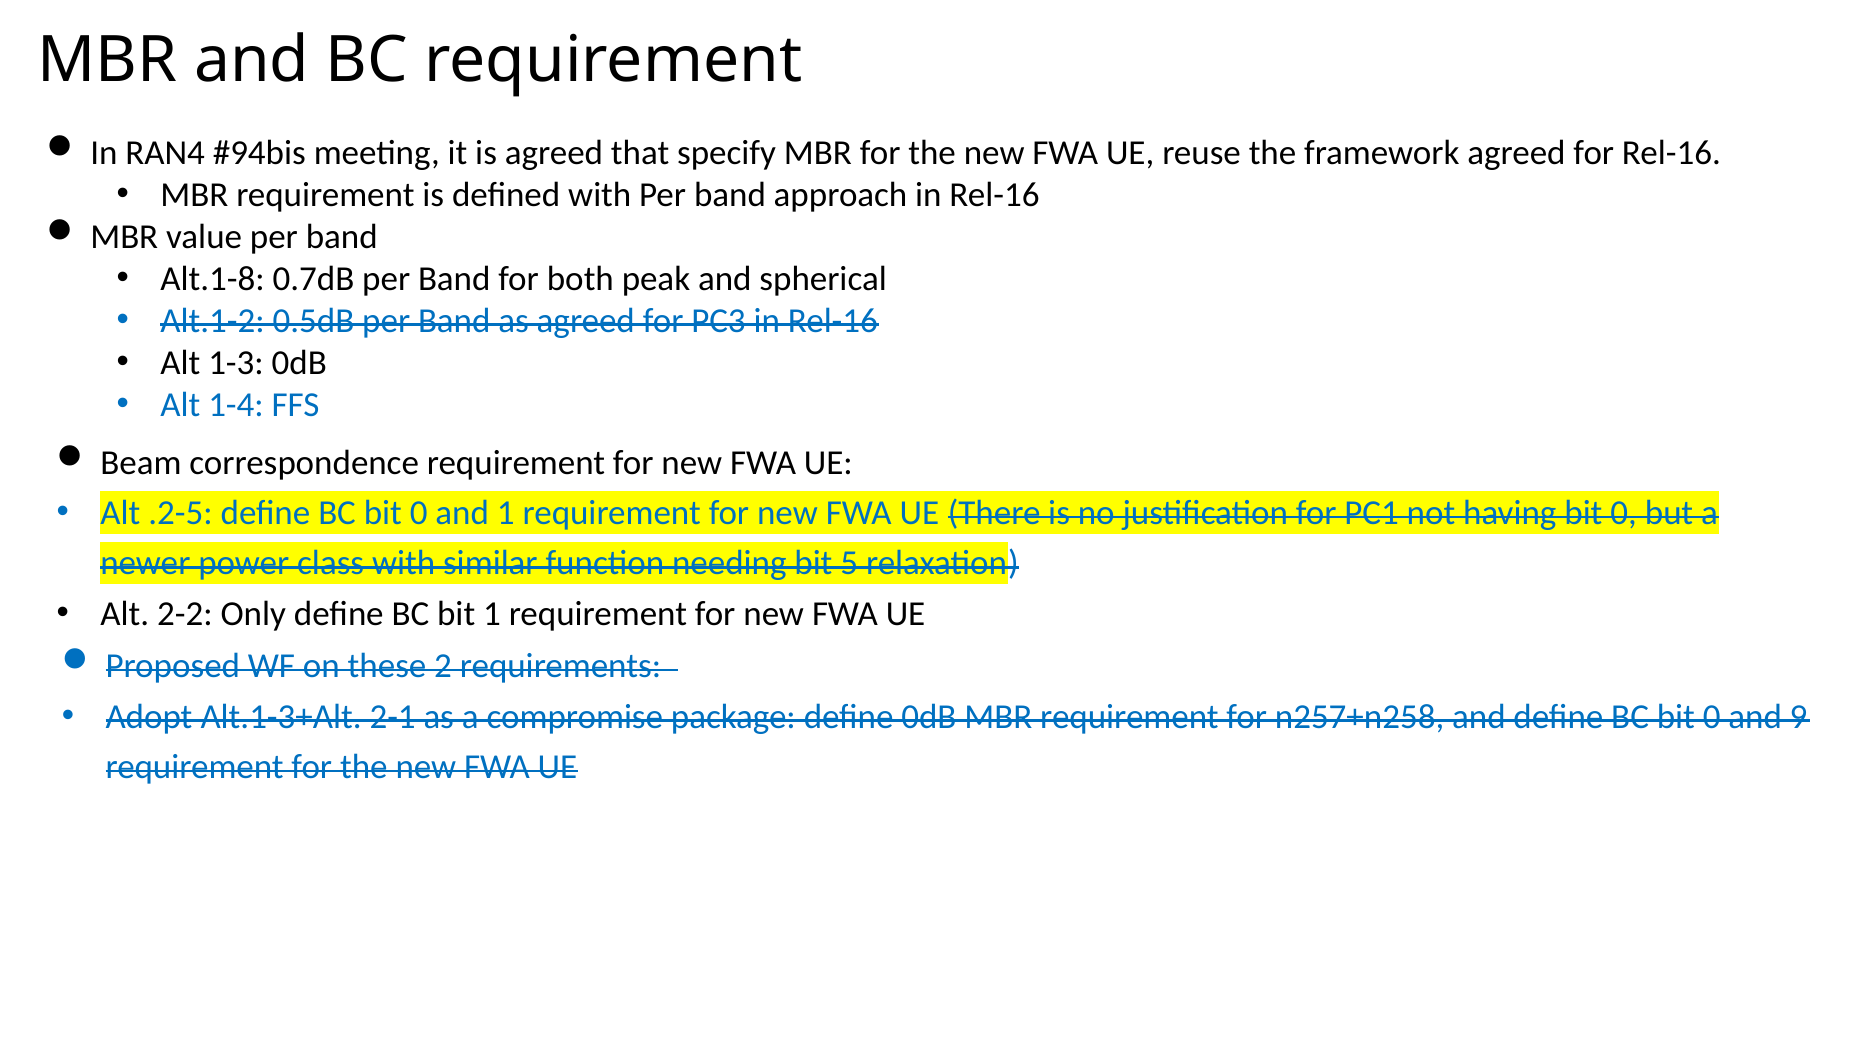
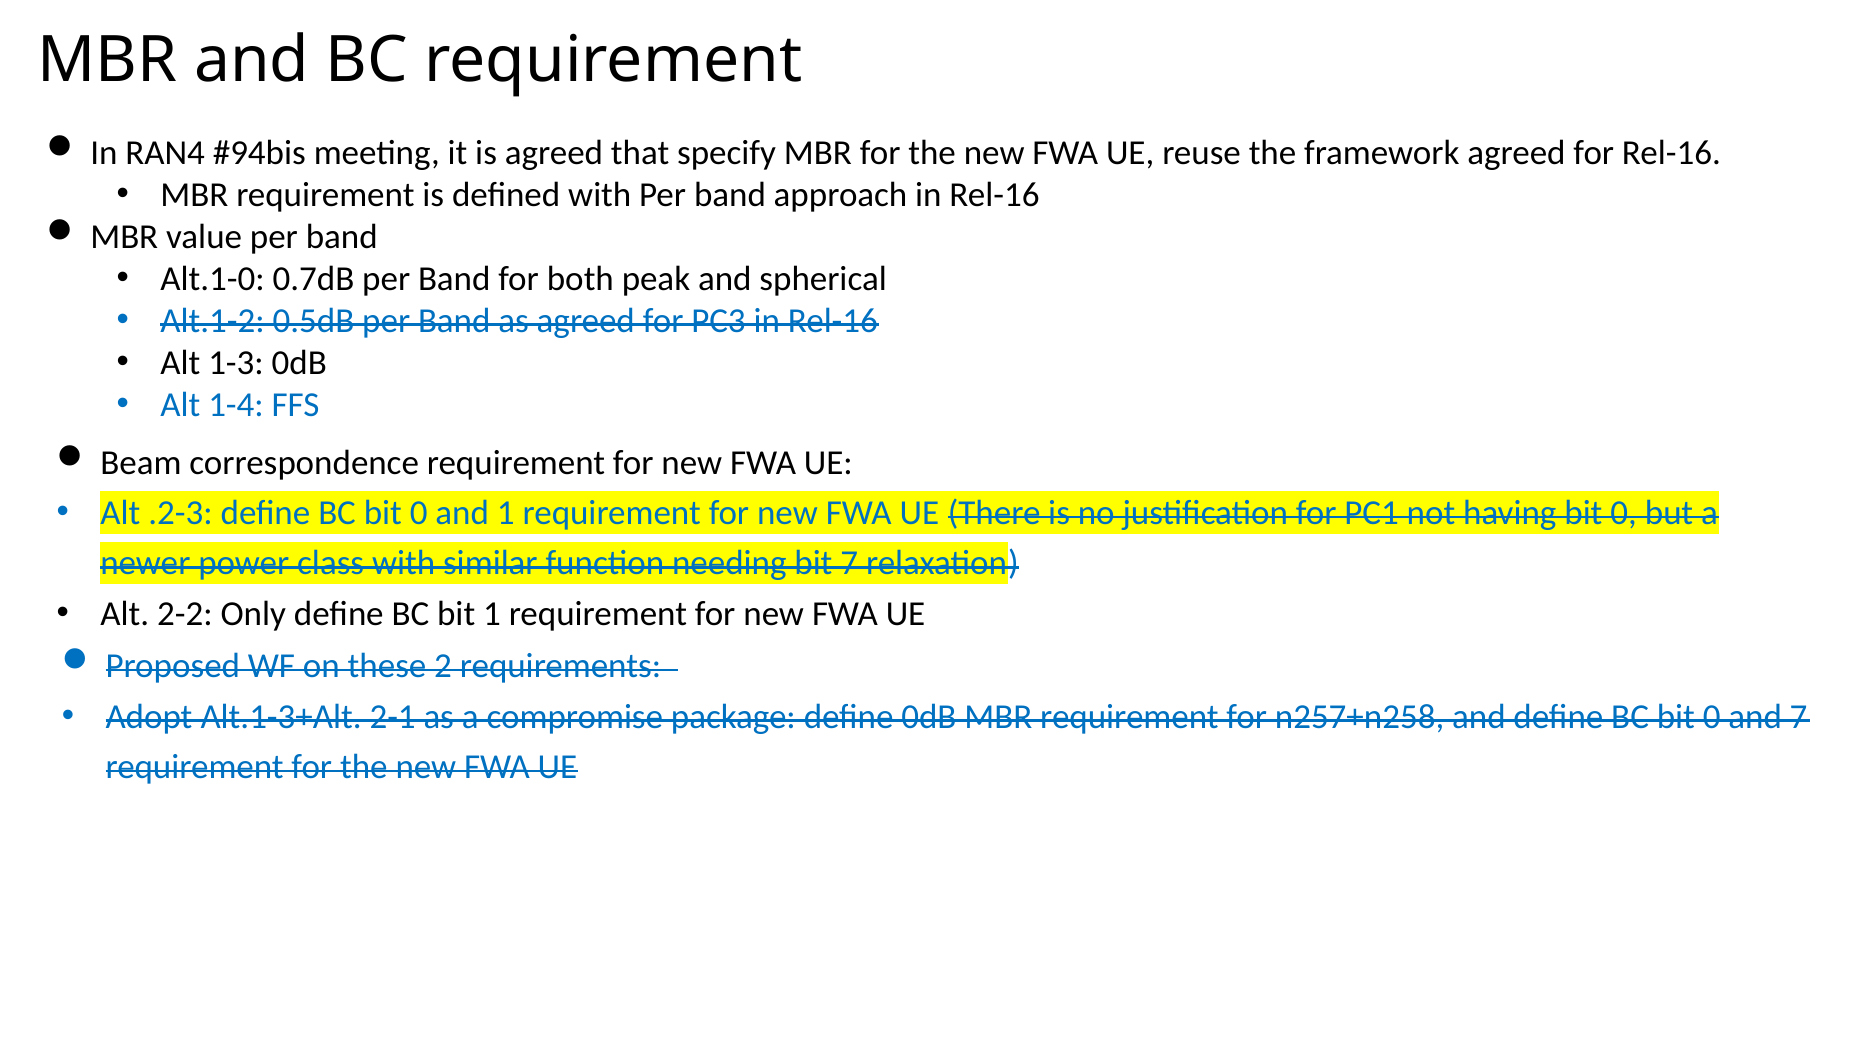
Alt.1-8: Alt.1-8 -> Alt.1-0 (213, 279)
.2-5: .2-5 -> .2-3 (180, 513)
bit 5: 5 -> 7 (849, 564)
and 9: 9 -> 7 (1799, 717)
